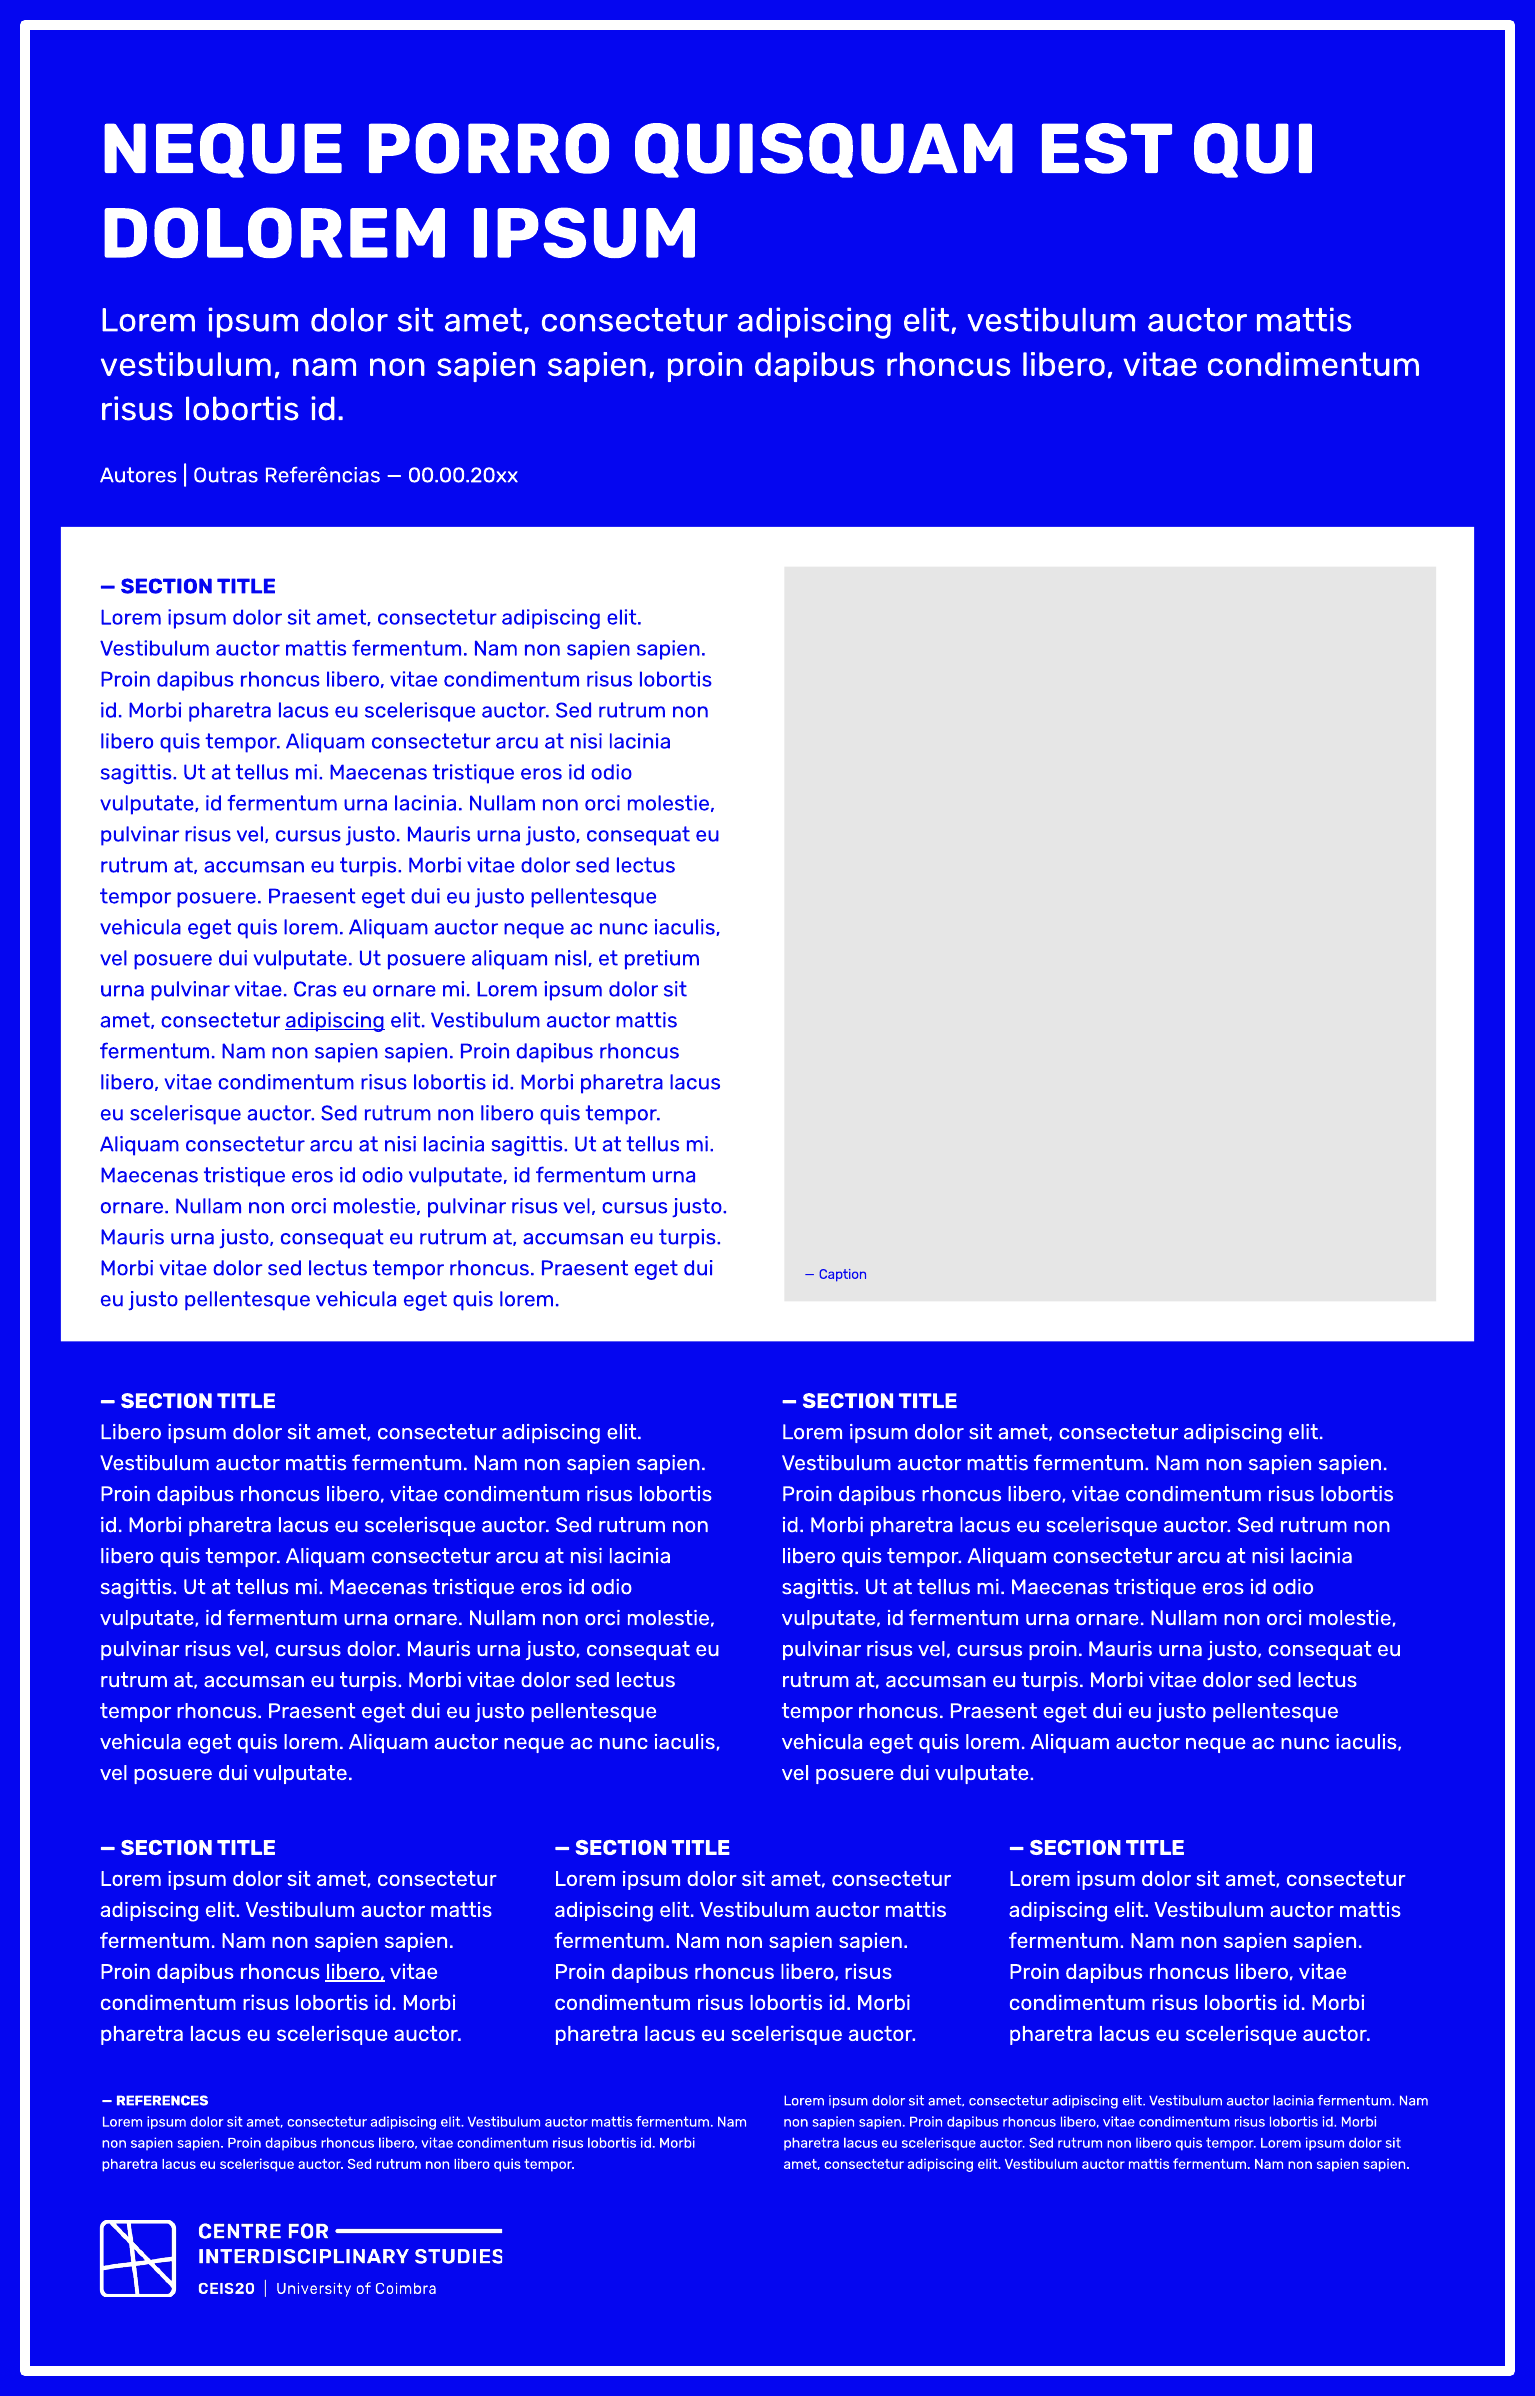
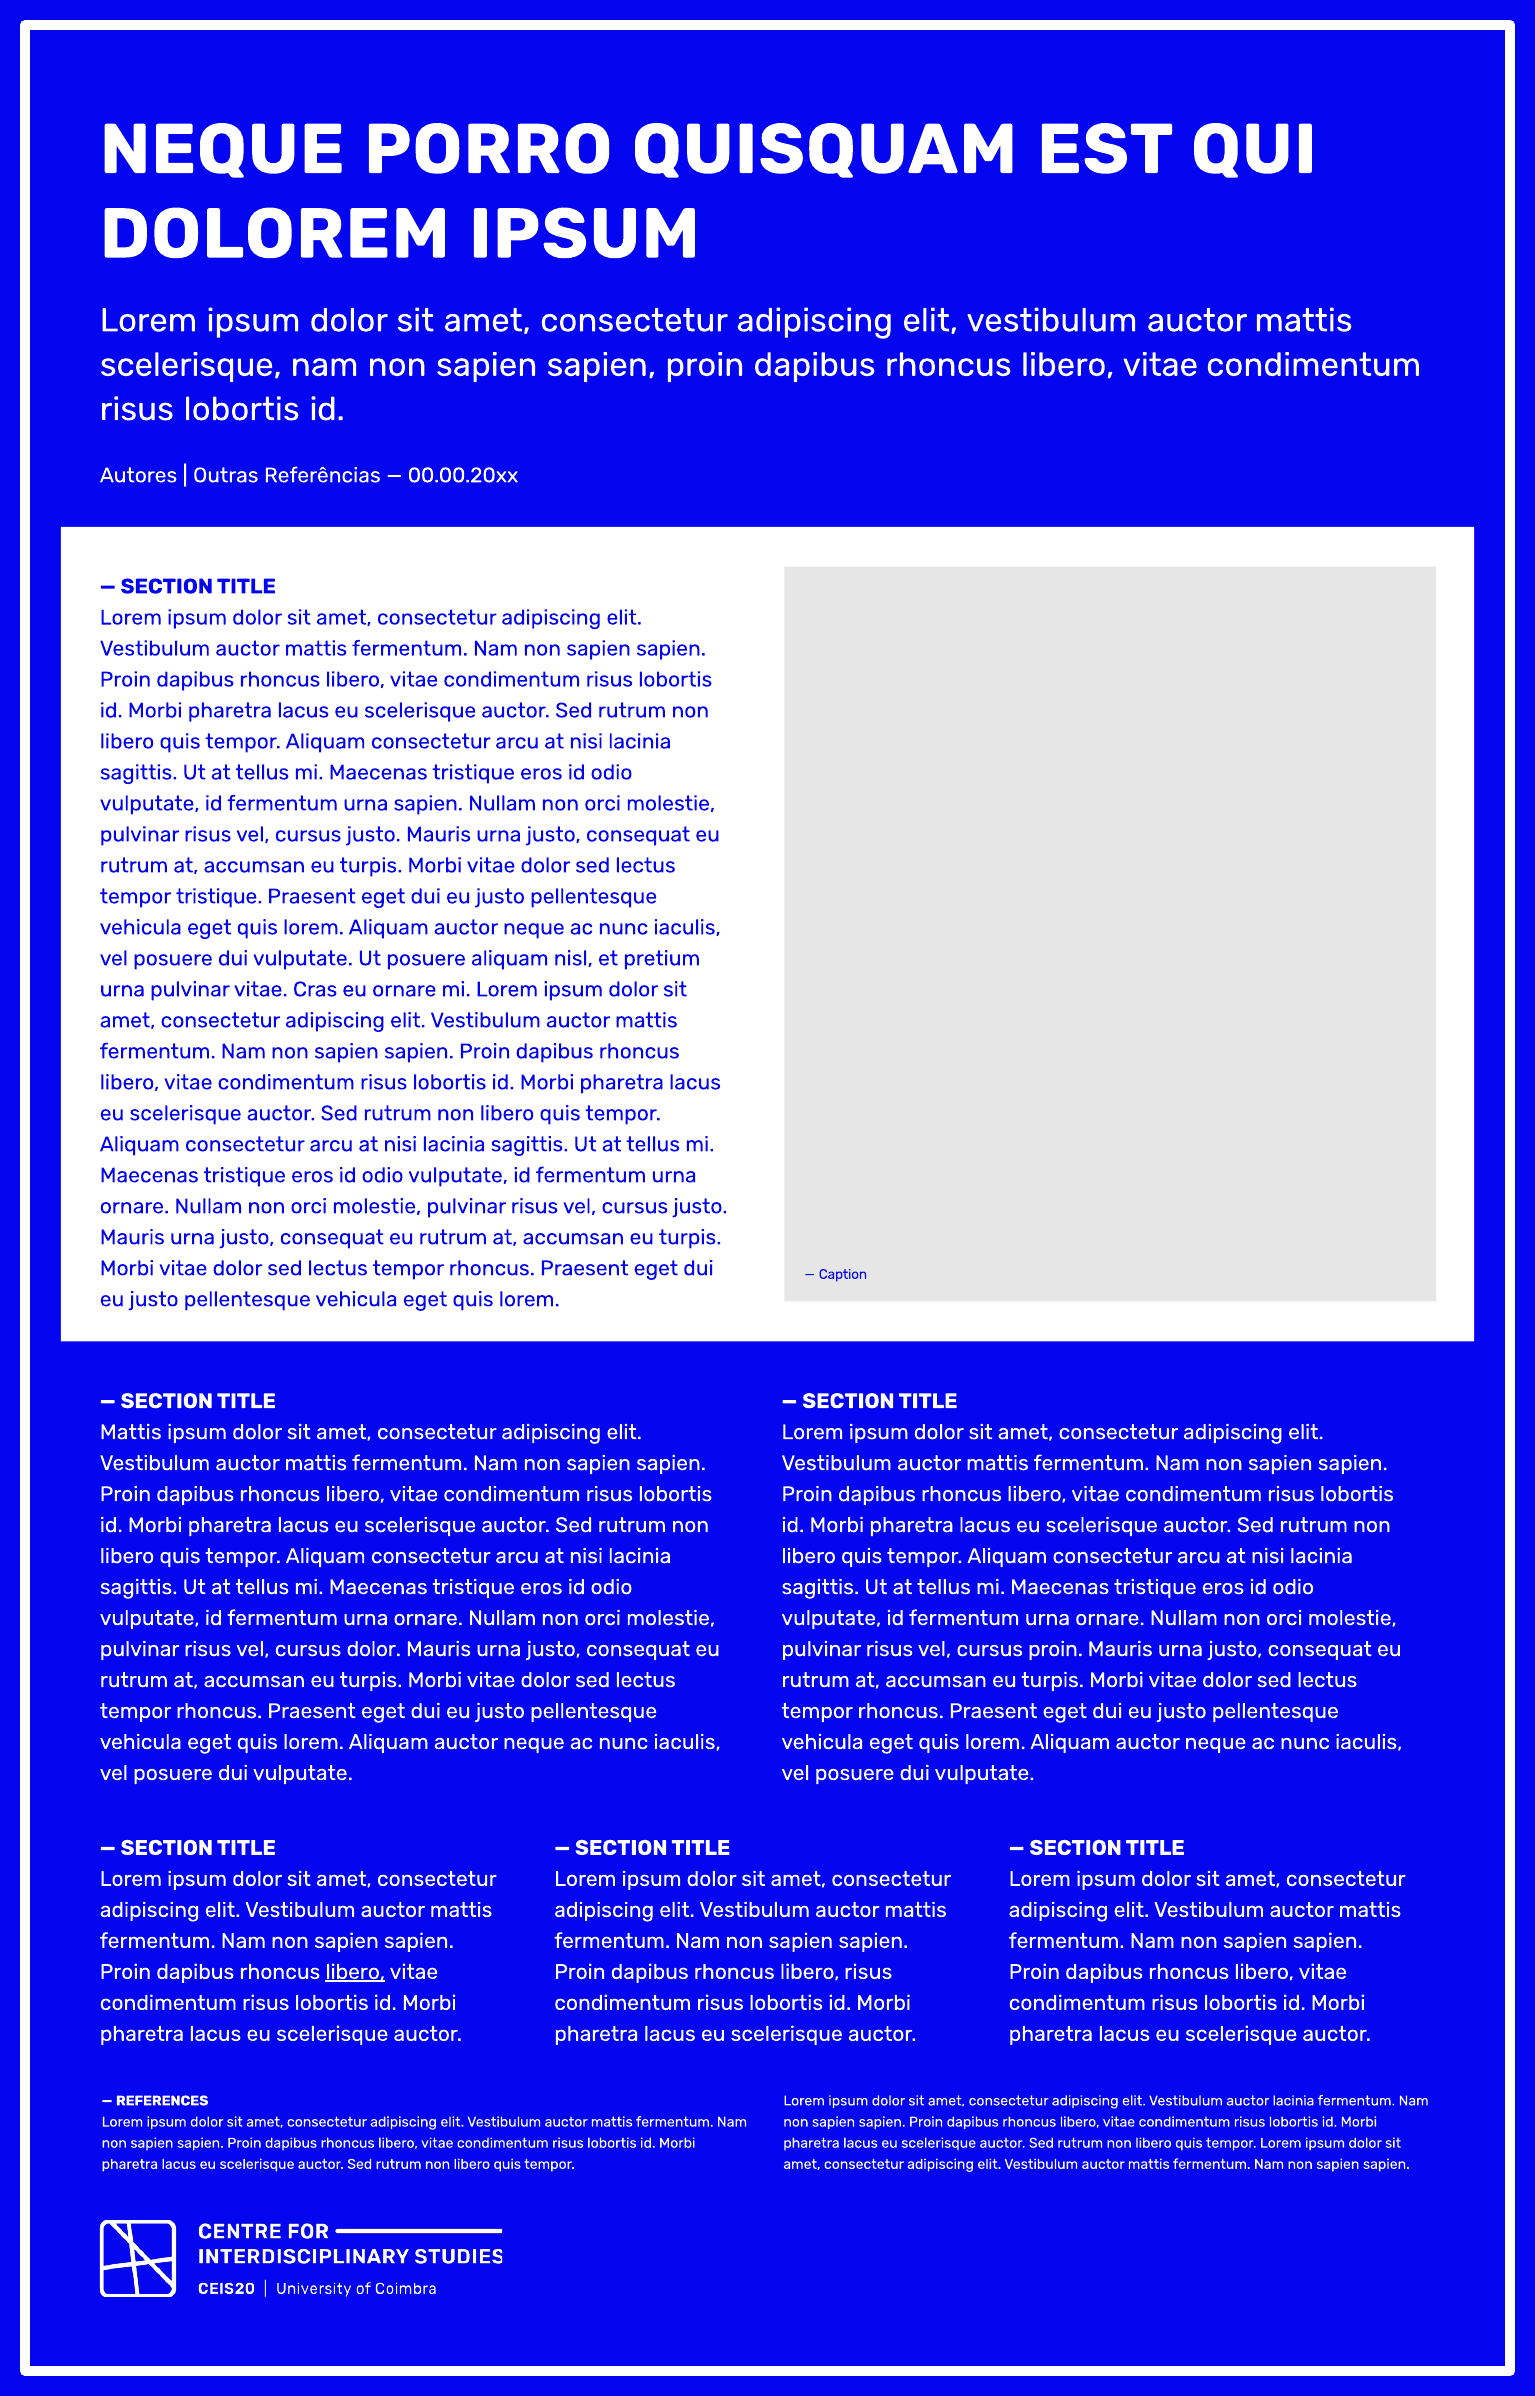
vestibulum: vestibulum -> scelerisque (191, 365)
urna lacinia: lacinia -> sapien (428, 803)
tempor posuere: posuere -> tristique (219, 896)
adipiscing underline: present -> none (335, 1020)
Libero: Libero -> Mattis (131, 1432)
